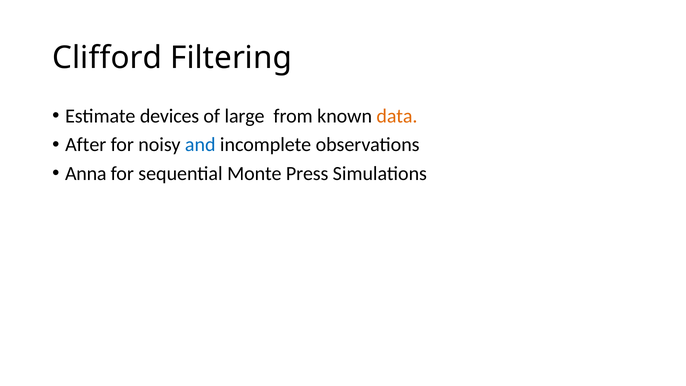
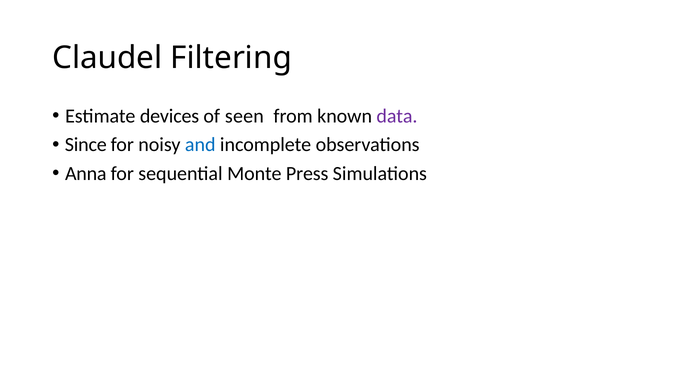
Clifford: Clifford -> Claudel (107, 58)
large: large -> seen (244, 116)
data colour: orange -> purple (397, 116)
After: After -> Since (86, 145)
